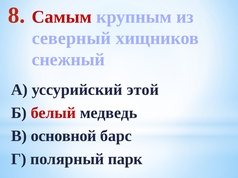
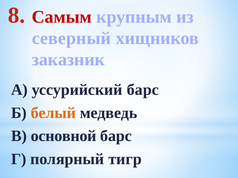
снежный: снежный -> заказник (68, 60)
уссурийский этой: этой -> барс (143, 90)
белый colour: red -> orange (53, 113)
парк: парк -> тигр (125, 160)
